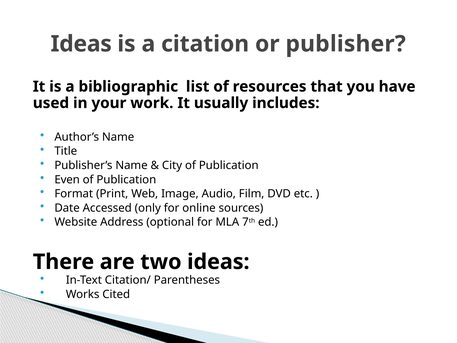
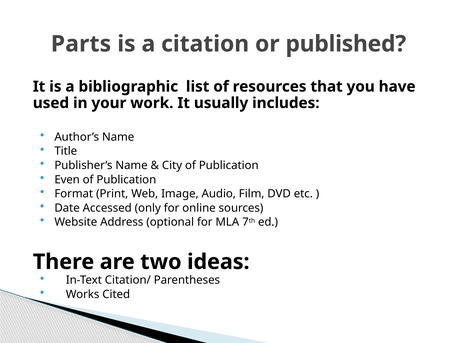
Ideas: Ideas -> Parts (81, 44)
publisher: publisher -> published (346, 44)
